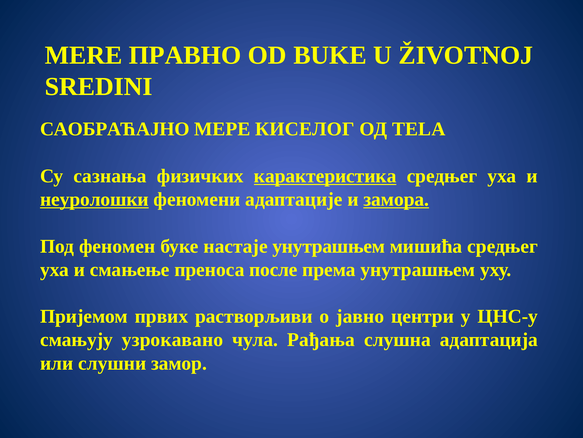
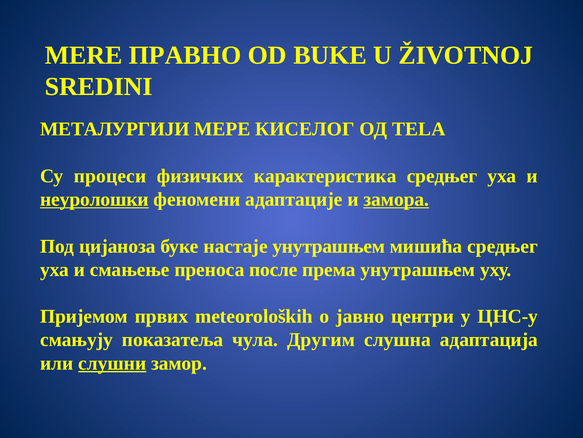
САОБРАЋАЈНО: САОБРАЋАЈНО -> МЕТАЛУРГИЈИ (115, 129)
сазнања: сазнања -> процеси (110, 176)
карактеристика underline: present -> none (325, 176)
феномен: феномен -> цијаноза (117, 246)
растворљиви: растворљиви -> meteoroloških (254, 316)
узрокавано: узрокавано -> показатеља (173, 339)
Рађања: Рађања -> Другим (321, 339)
слушни underline: none -> present (112, 363)
